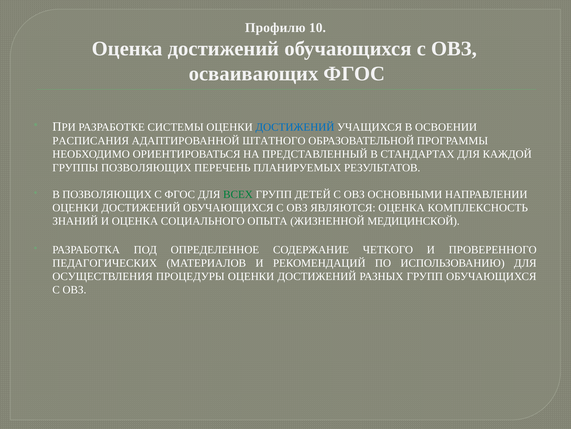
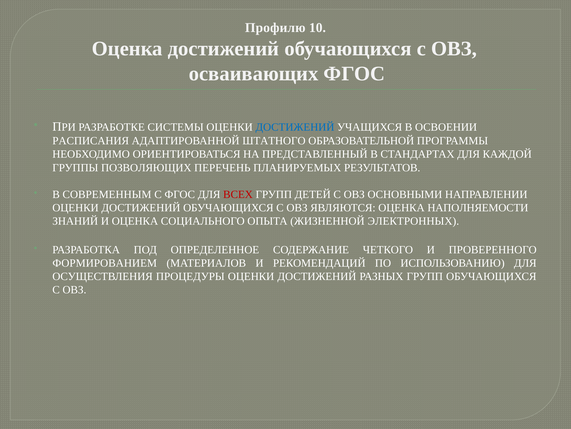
В ПОЗВОЛЯЮЩИХ: ПОЗВОЛЯЮЩИХ -> СОВРЕМЕННЫМ (107, 194)
ВСЕХ colour: green -> red (238, 194)
КОМПЛЕКСНОСТЬ: КОМПЛЕКСНОСТЬ -> НАПОЛНЯЕМОСТИ (478, 207)
МЕДИЦИНСКОЙ: МЕДИЦИНСКОЙ -> ЭЛЕКТРОННЫХ (413, 221)
ПЕДАГОГИЧЕСКИХ: ПЕДАГОГИЧЕСКИХ -> ФОРМИРОВАНИЕМ (105, 263)
